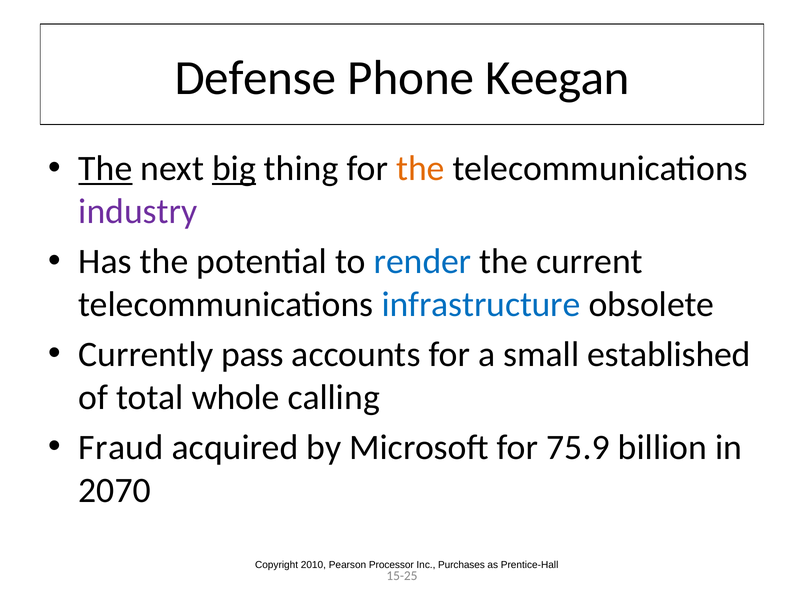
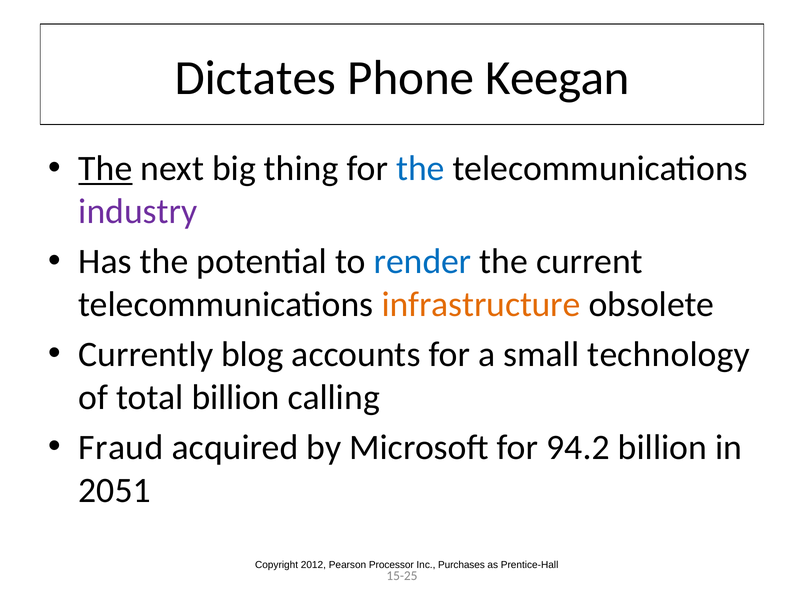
Defense: Defense -> Dictates (255, 78)
big underline: present -> none (234, 169)
the colour: orange -> blue (420, 169)
infrastructure colour: blue -> orange (481, 304)
pass: pass -> blog (252, 355)
established: established -> technology (669, 355)
total whole: whole -> billion (236, 397)
75.9: 75.9 -> 94.2 (578, 447)
2070: 2070 -> 2051 (115, 490)
2010: 2010 -> 2012 (313, 565)
